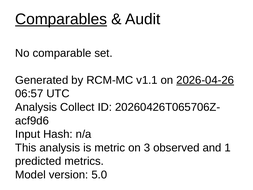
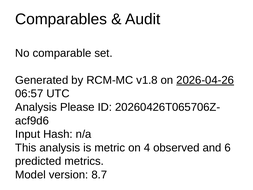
Comparables underline: present -> none (61, 19)
v1.1: v1.1 -> v1.8 (147, 80)
Collect: Collect -> Please (77, 107)
3: 3 -> 4 (147, 148)
1: 1 -> 6 (228, 148)
5.0: 5.0 -> 8.7 (99, 175)
